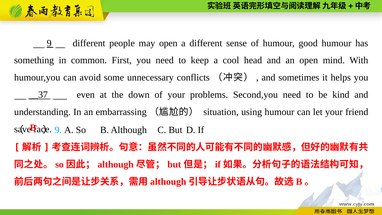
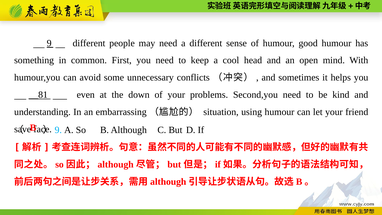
may open: open -> need (168, 43)
__37: __37 -> __81 (38, 95)
